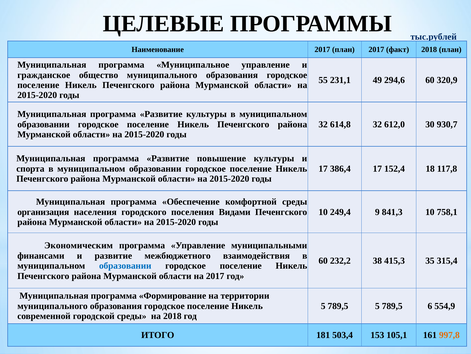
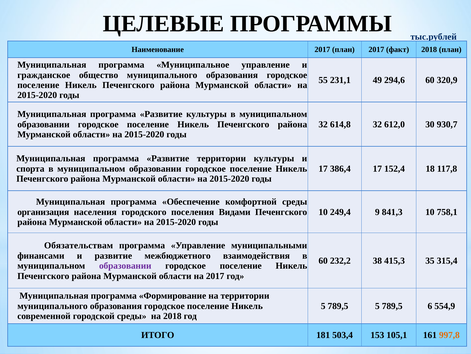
Развитие повышение: повышение -> территории (221, 158)
Экономическим: Экономическим -> Обязательствам (79, 245)
образовании colour: blue -> purple (125, 265)
